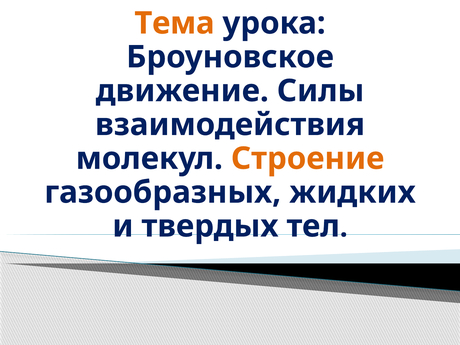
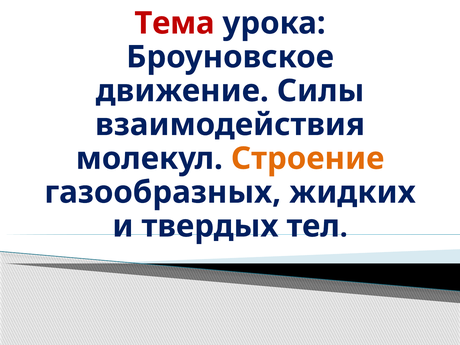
Тема colour: orange -> red (174, 23)
